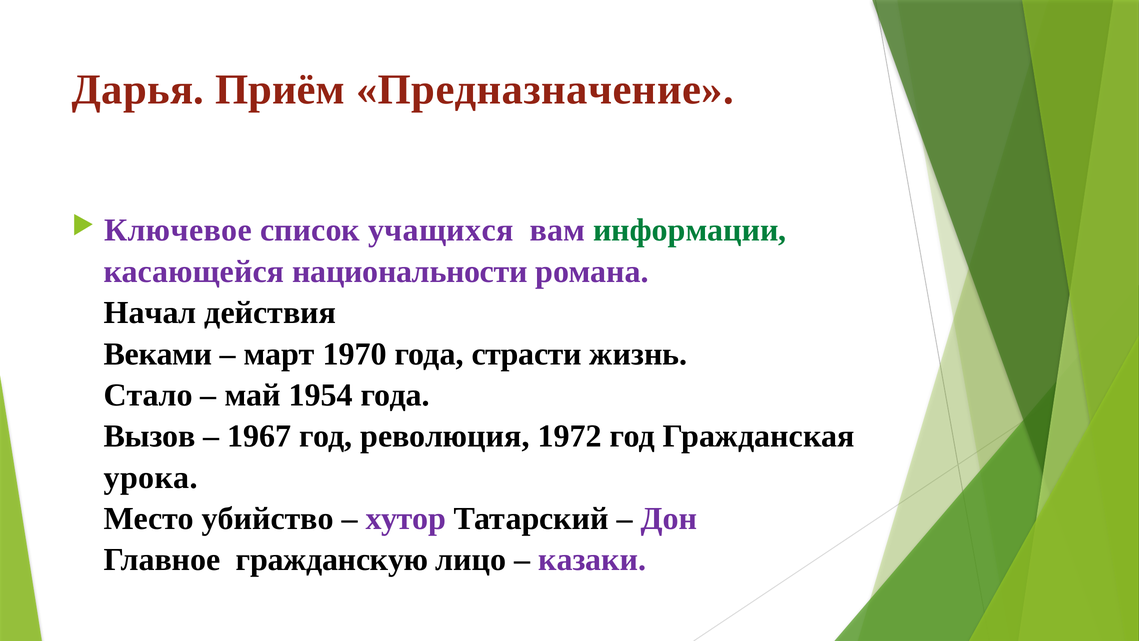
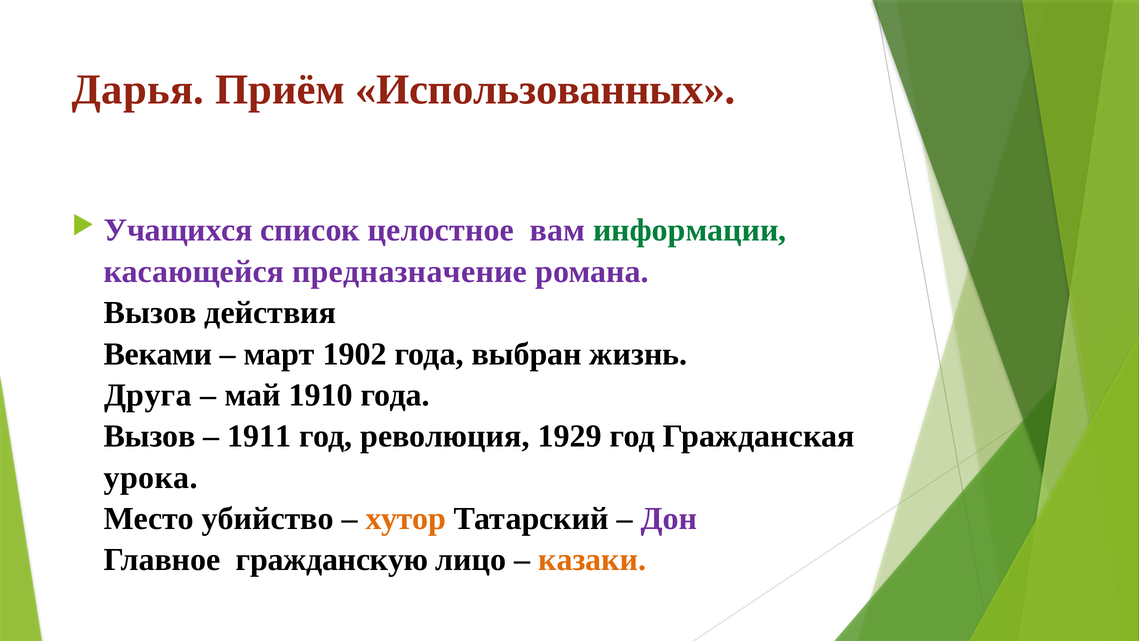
Предназначение: Предназначение -> Использованных (545, 90)
Ключевое: Ключевое -> Учащихся (178, 230)
учащихся: учащихся -> целостное (441, 230)
национальности: национальности -> предназначение (410, 271)
Начал: Начал -> Вызов (150, 313)
1970: 1970 -> 1902 (355, 354)
страсти: страсти -> выбран (527, 354)
Стало: Стало -> Друга (148, 395)
1954: 1954 -> 1910 (321, 395)
1967: 1967 -> 1911 (259, 436)
1972: 1972 -> 1929 (570, 436)
хутор colour: purple -> orange (406, 518)
казаки colour: purple -> orange (592, 560)
